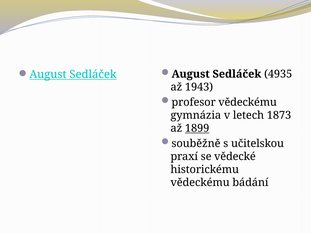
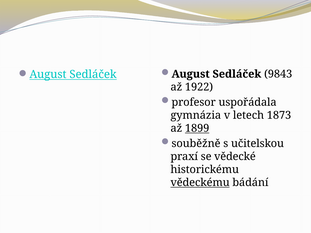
4935: 4935 -> 9843 (278, 74)
1943: 1943 -> 1922 (199, 87)
profesor vědeckému: vědeckému -> uspořádala (248, 102)
vědeckému underline: none -> present (200, 183)
